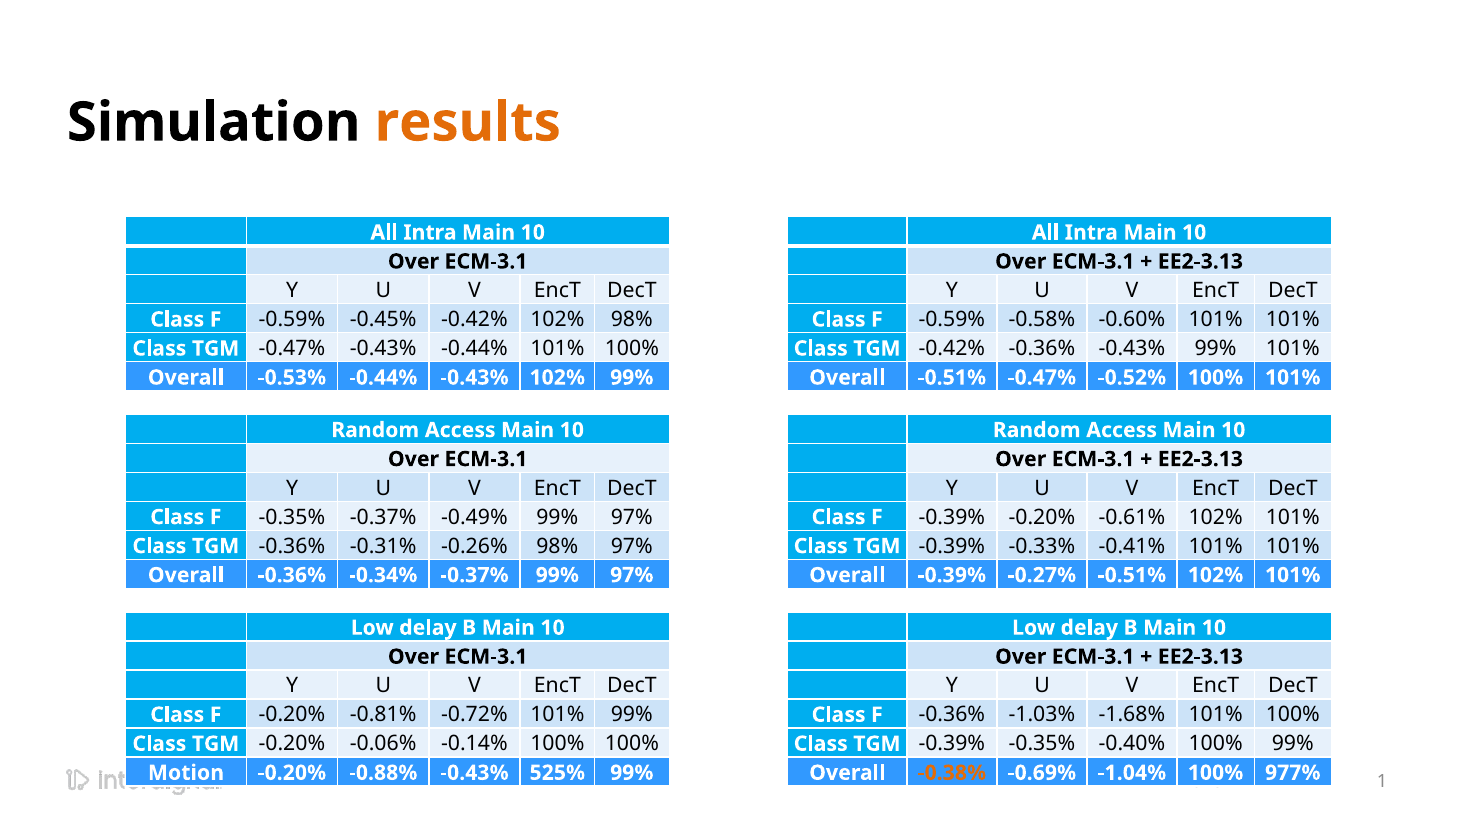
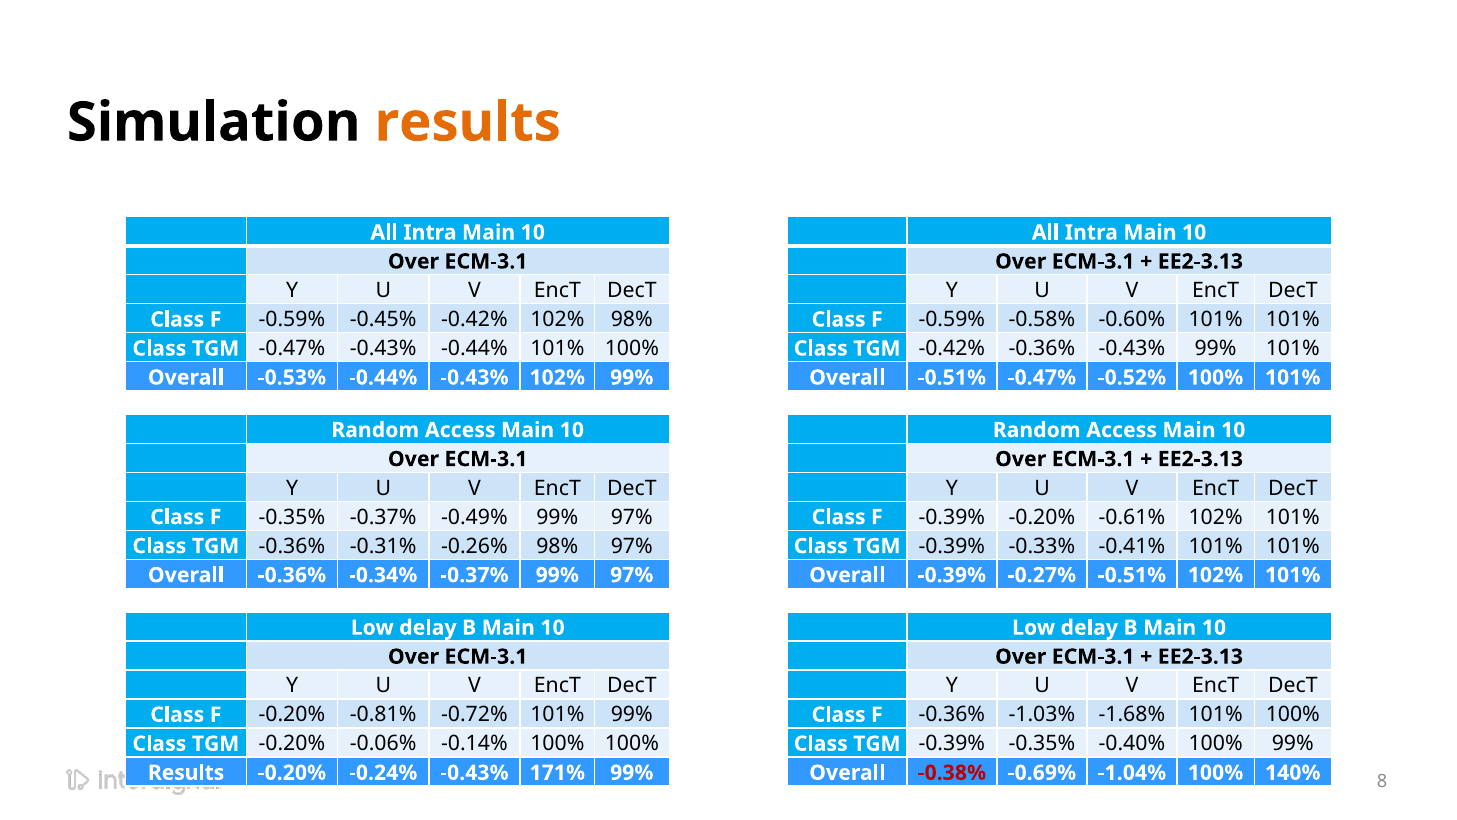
Motion: Motion -> Results (186, 772)
-0.88%: -0.88% -> -0.24% (383, 772)
525%: 525% -> 171% (557, 772)
-0.38% colour: orange -> red (952, 772)
977%: 977% -> 140% (1293, 772)
1: 1 -> 8 (1382, 781)
